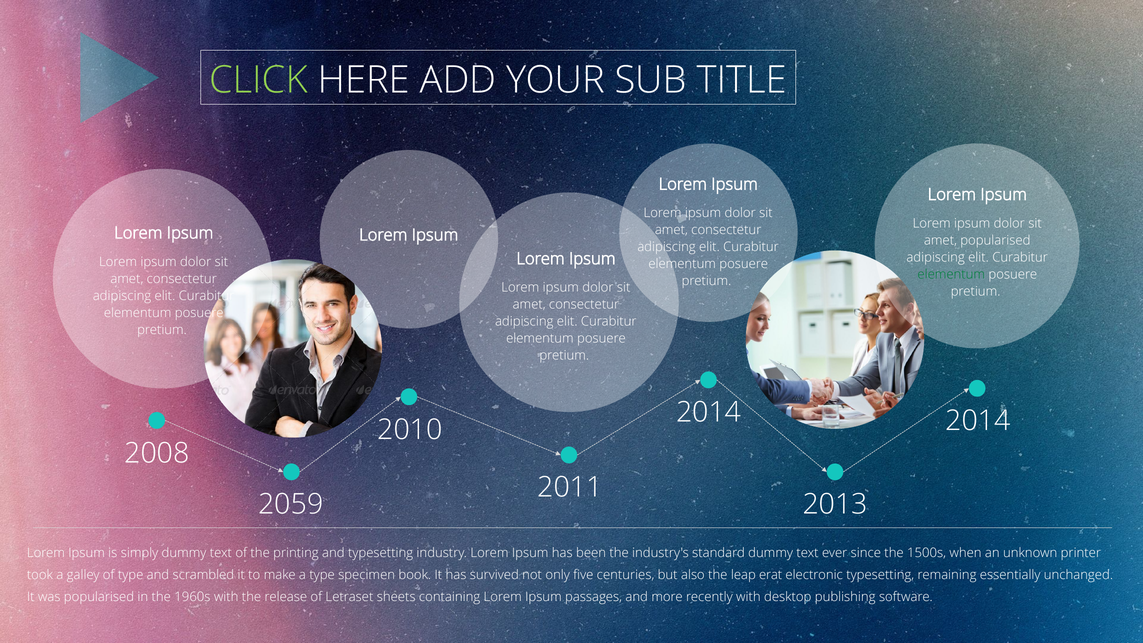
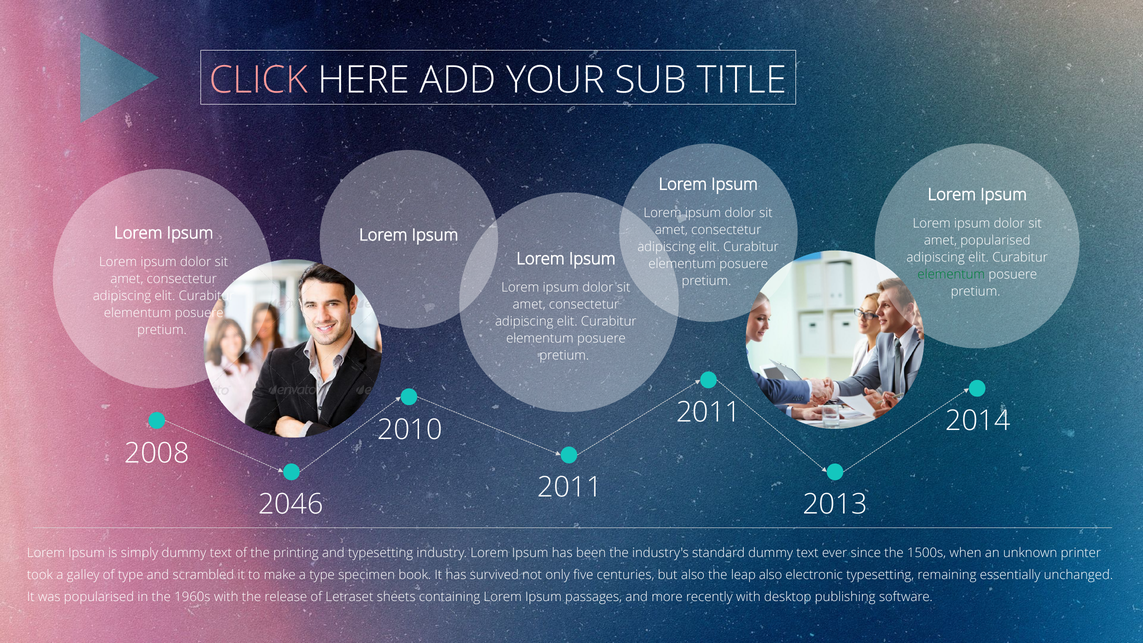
CLICK colour: light green -> pink (258, 80)
2014: 2014 -> 2011 (709, 412)
2059: 2059 -> 2046 (291, 504)
leap erat: erat -> also (771, 575)
